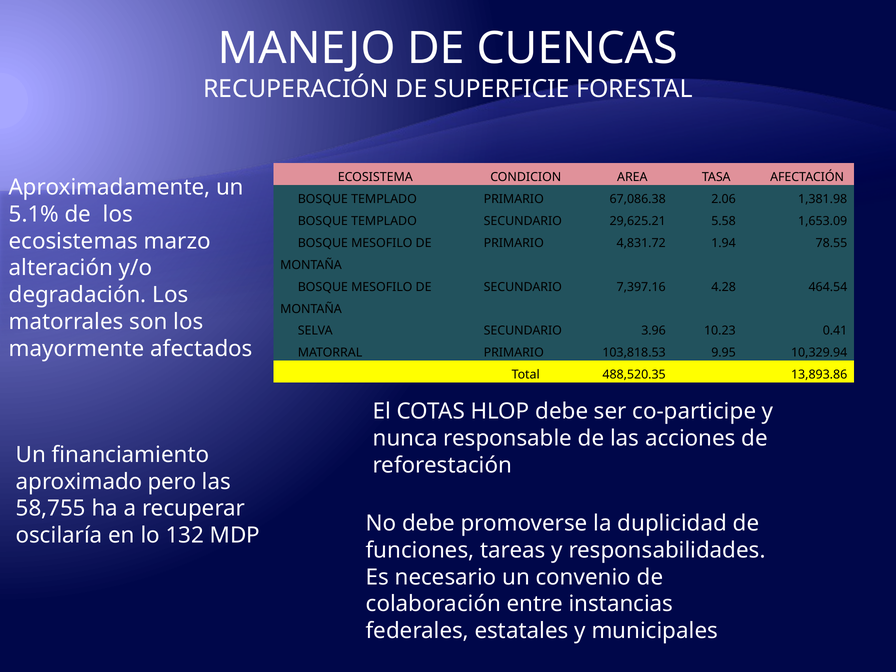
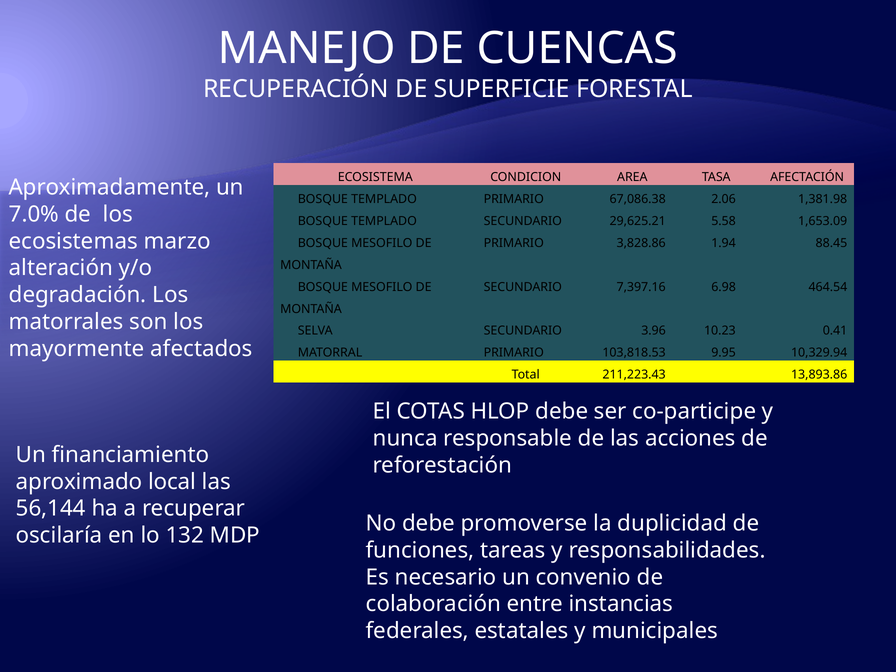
5.1%: 5.1% -> 7.0% (34, 214)
4,831.72: 4,831.72 -> 3,828.86 (641, 243)
78.55: 78.55 -> 88.45 (831, 243)
4.28: 4.28 -> 6.98 (724, 287)
488,520.35: 488,520.35 -> 211,223.43 (634, 375)
pero: pero -> local (172, 482)
58,755: 58,755 -> 56,144 (51, 509)
